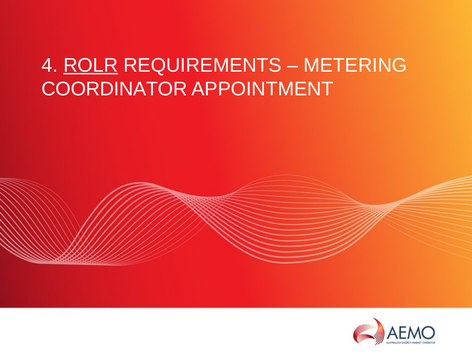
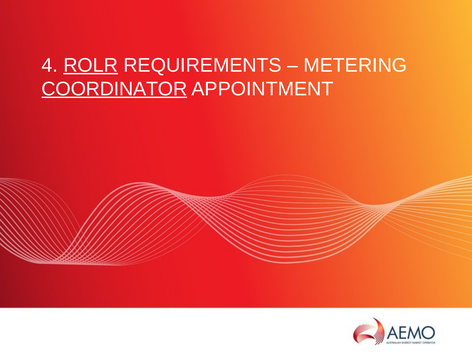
COORDINATOR underline: none -> present (114, 89)
